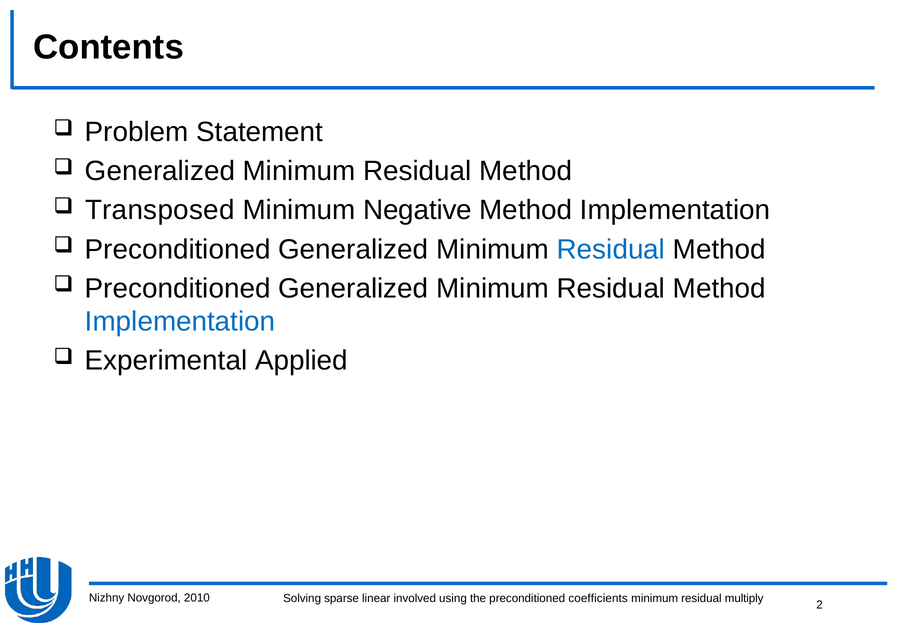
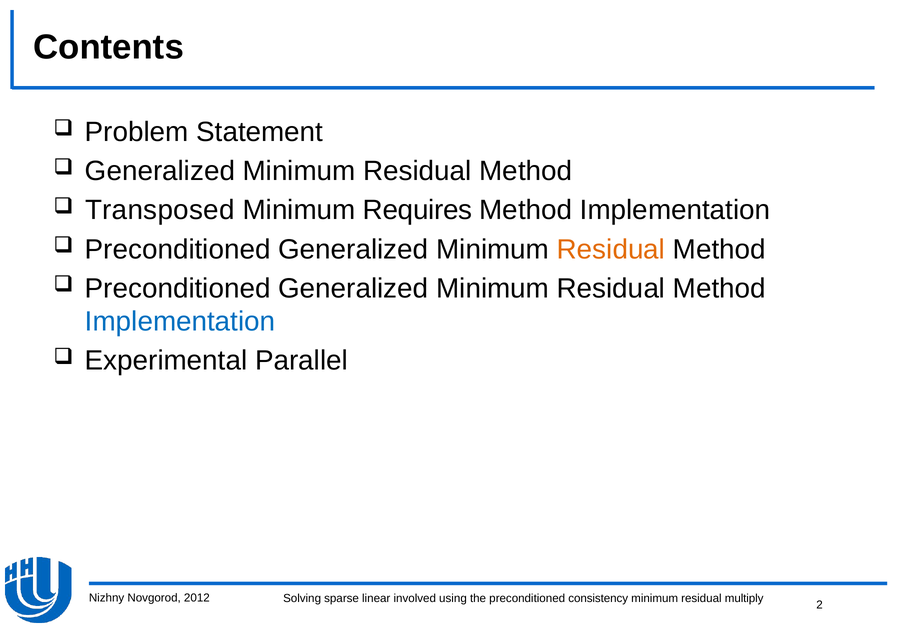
Negative: Negative -> Requires (418, 210)
Residual colour: blue -> orange (611, 249)
Applied: Applied -> Parallel (301, 360)
2010: 2010 -> 2012 (197, 597)
coefficients: coefficients -> consistency (598, 598)
